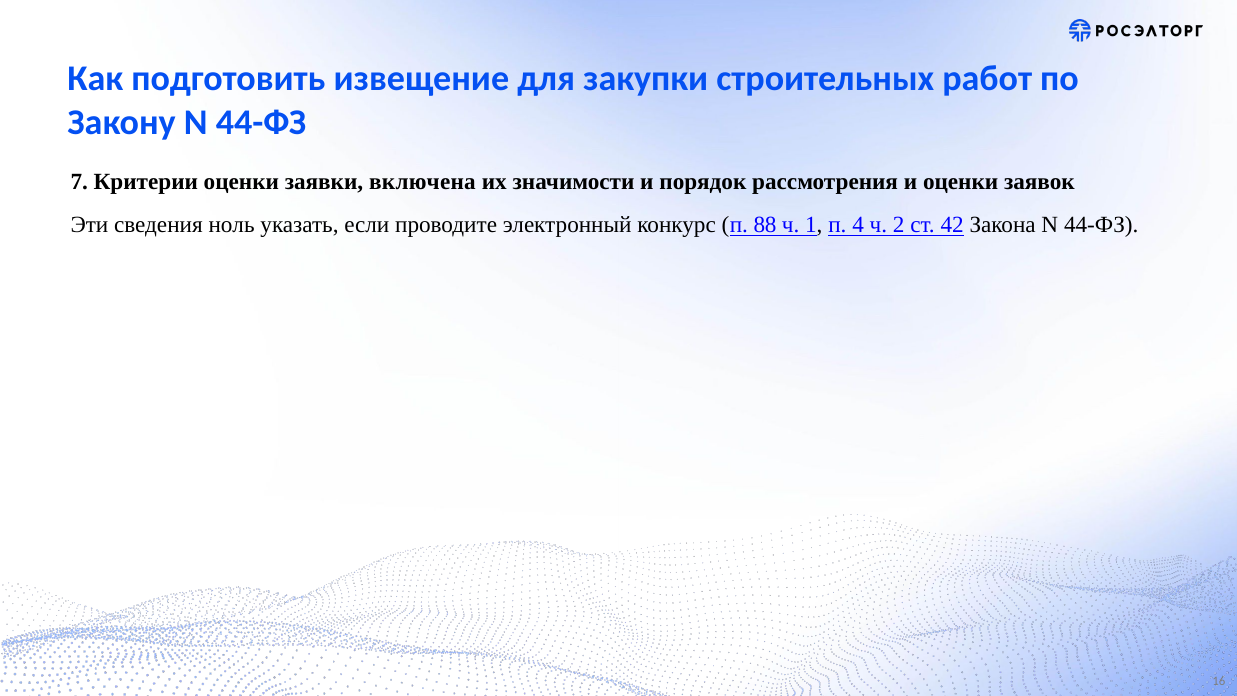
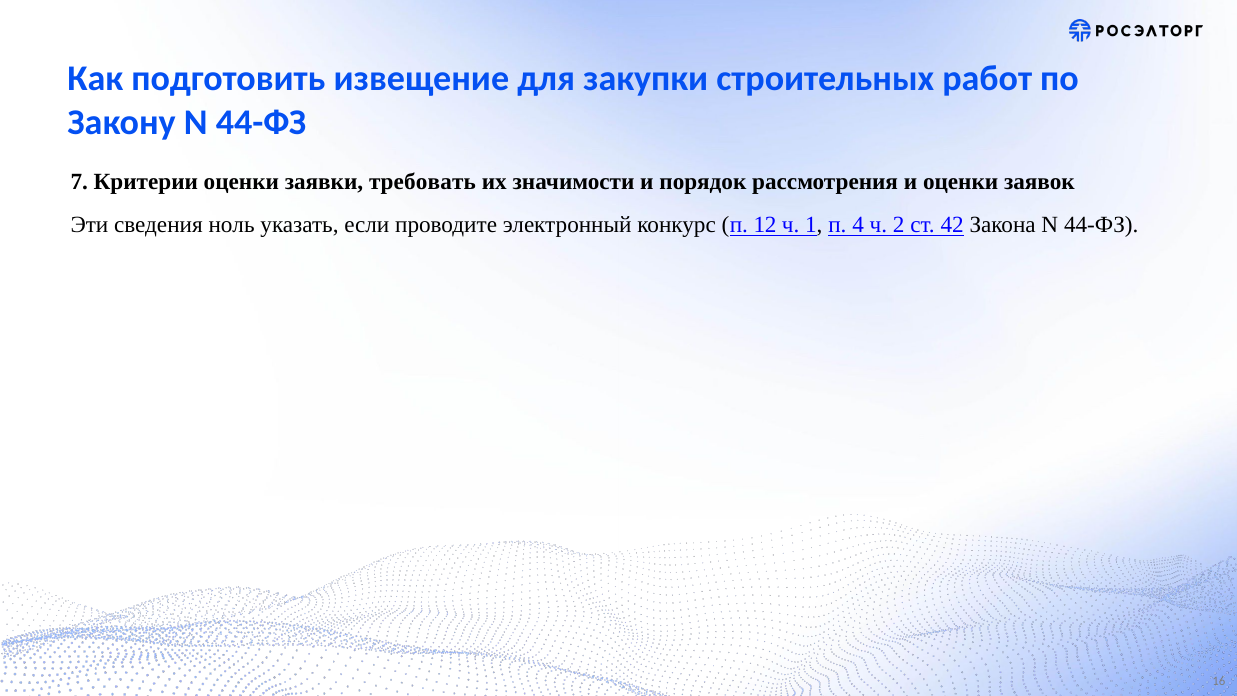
включена: включена -> требовать (422, 182)
88: 88 -> 12 (765, 225)
